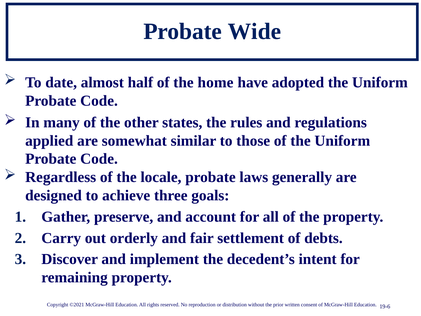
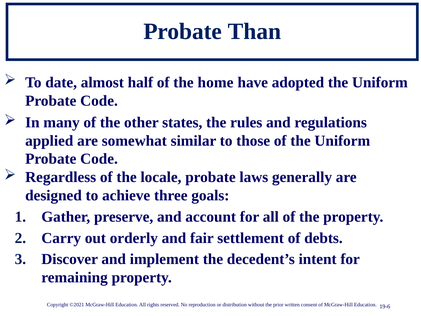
Wide: Wide -> Than (254, 31)
